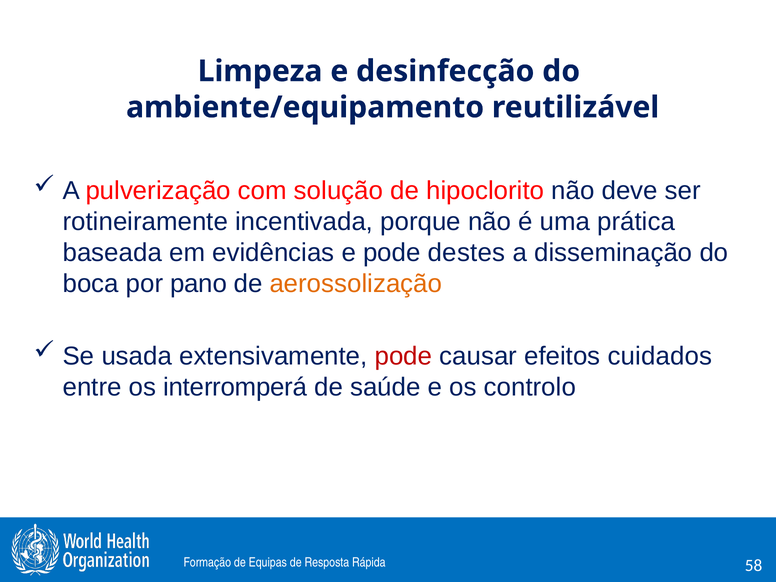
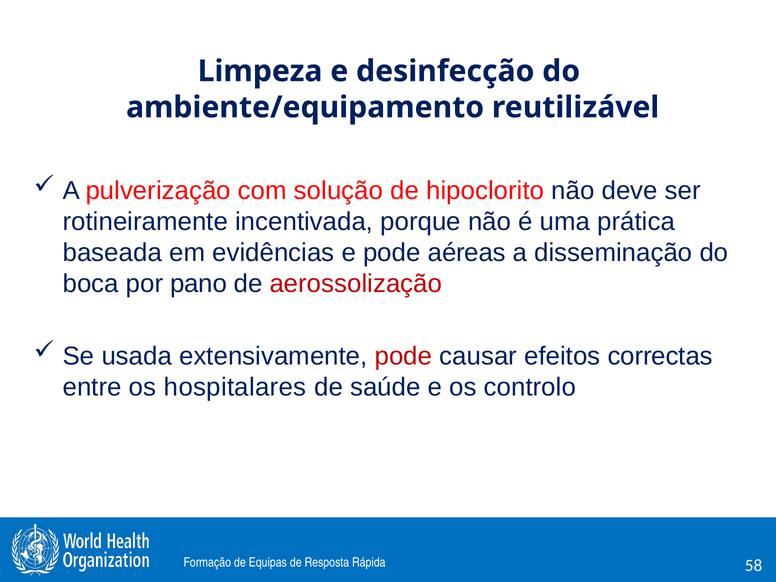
destes: destes -> aéreas (467, 253)
aerossolização colour: orange -> red (356, 284)
cuidados: cuidados -> correctas (660, 356)
interromperá: interromperá -> hospitalares (235, 387)
